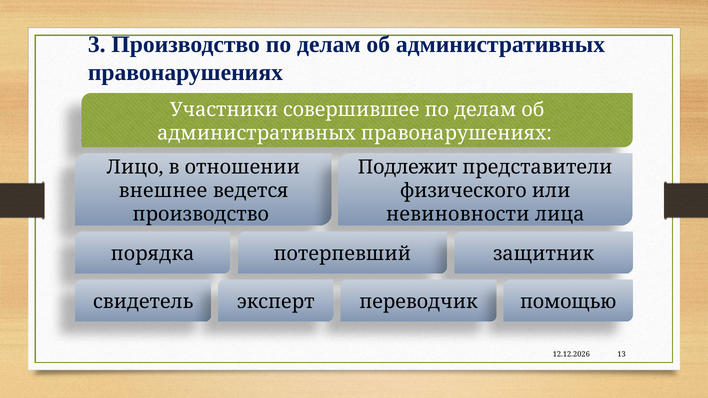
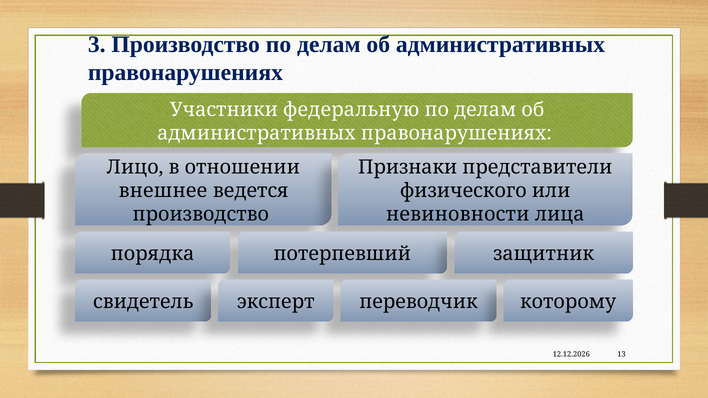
совершившее: совершившее -> федеральную (351, 110)
Подлежит: Подлежит -> Признаки (408, 167)
помощью: помощью -> которому (568, 302)
